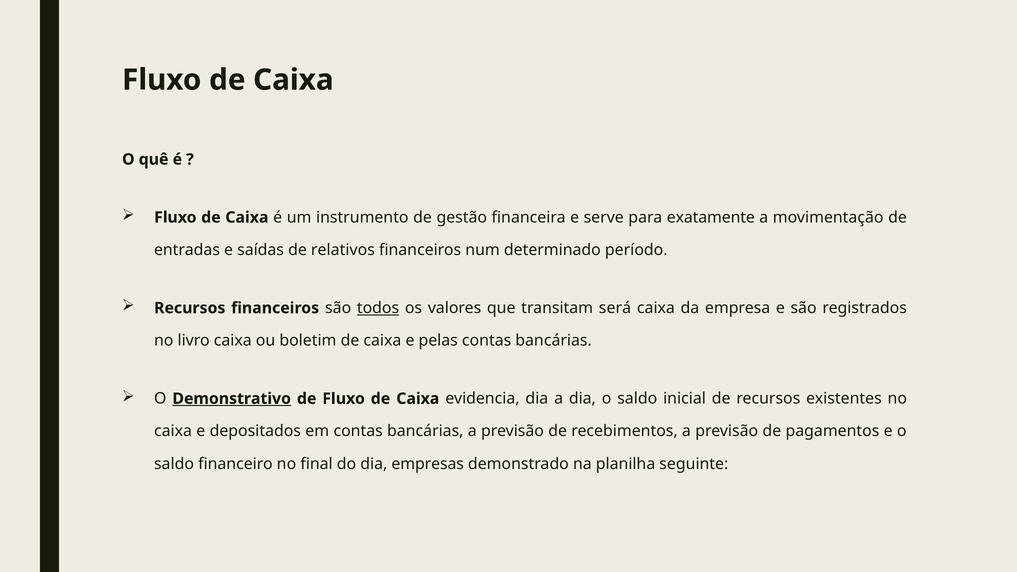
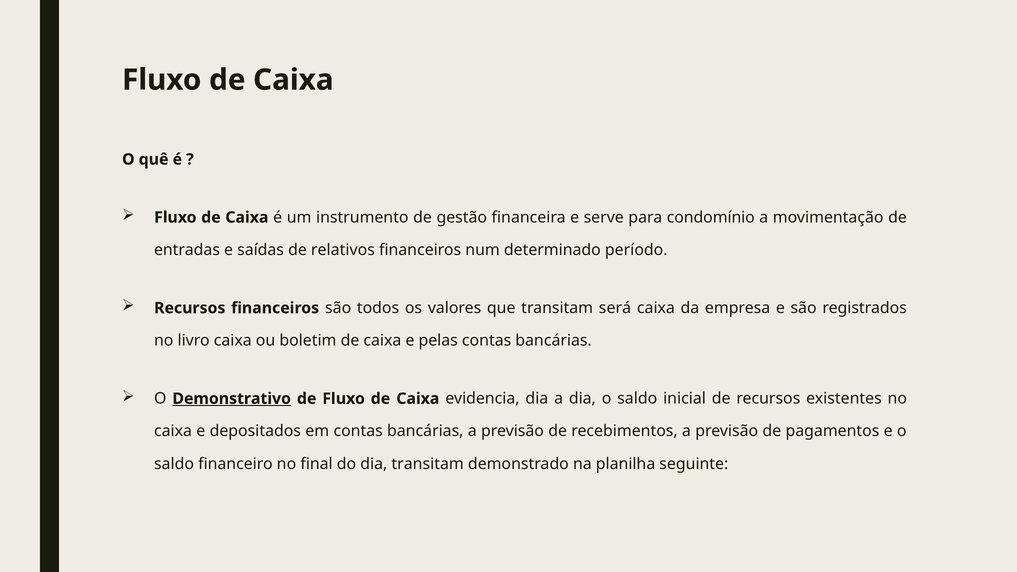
exatamente: exatamente -> condomínio (711, 217)
todos underline: present -> none (378, 308)
dia empresas: empresas -> transitam (428, 464)
